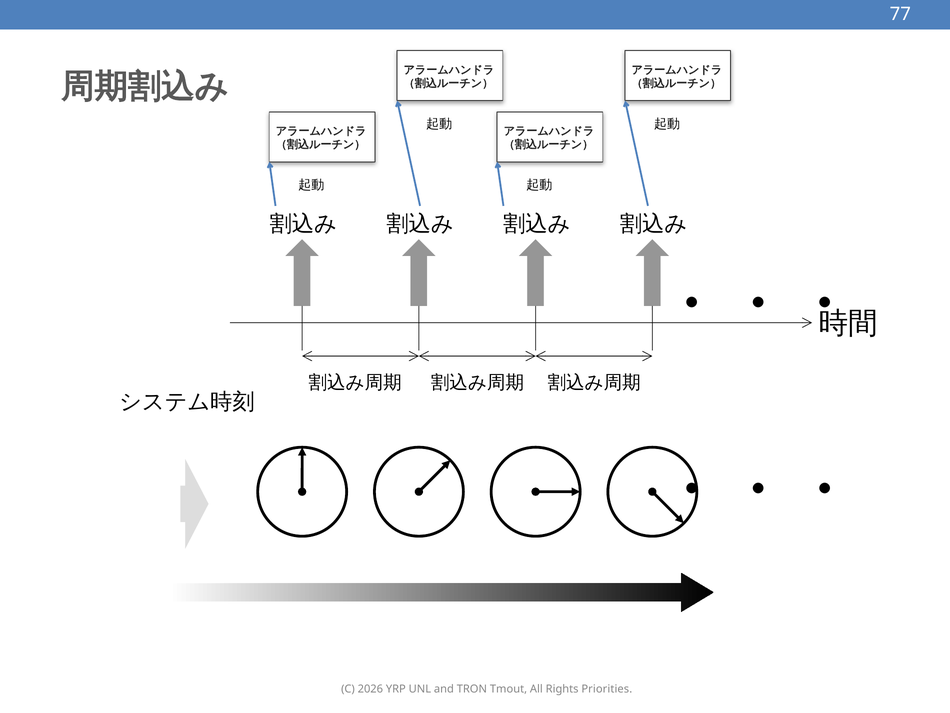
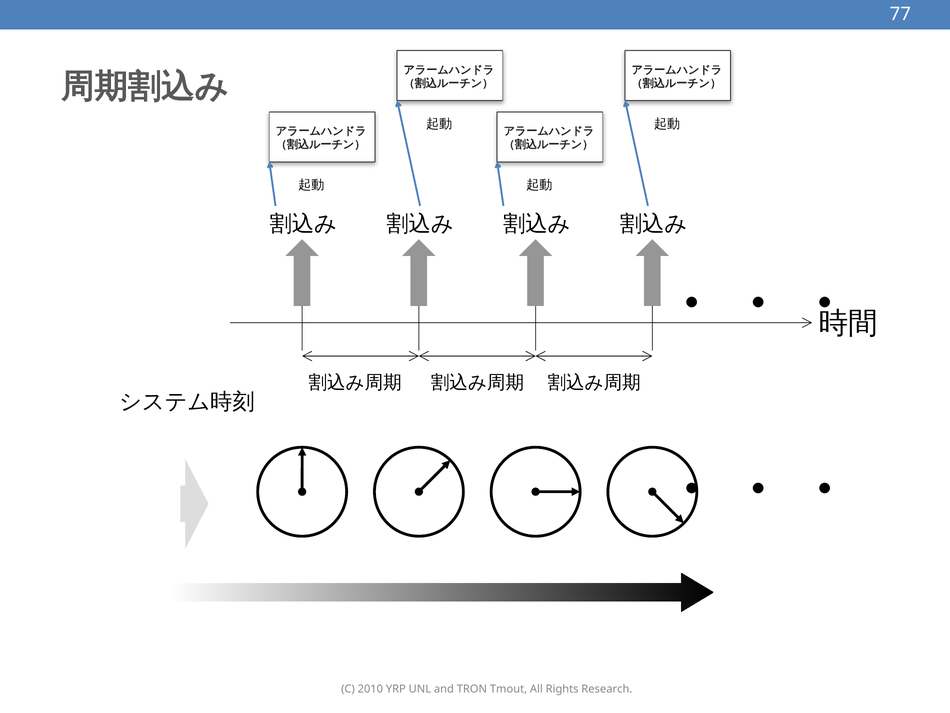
2026: 2026 -> 2010 (370, 689)
Priorities: Priorities -> Research (607, 689)
